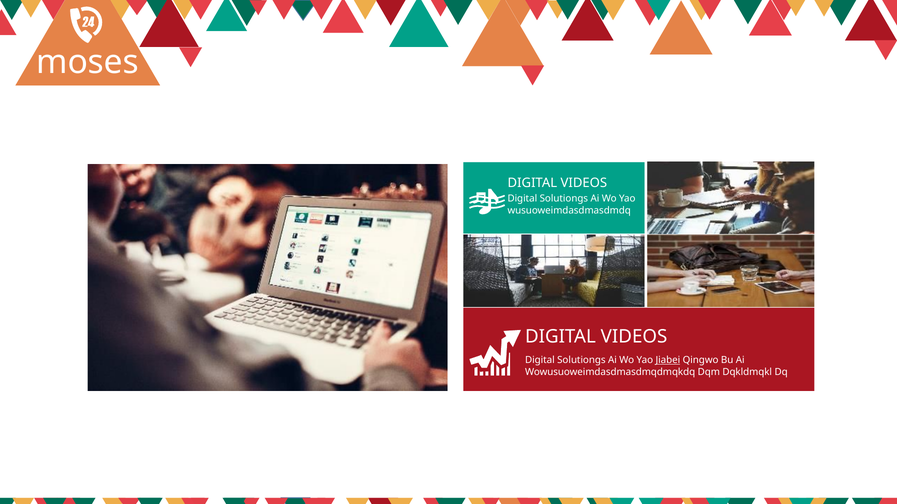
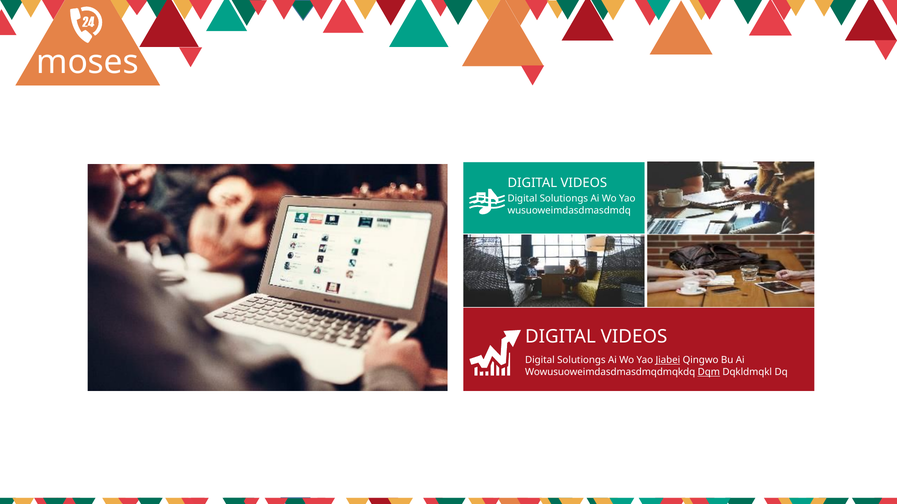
Dqm underline: none -> present (709, 372)
